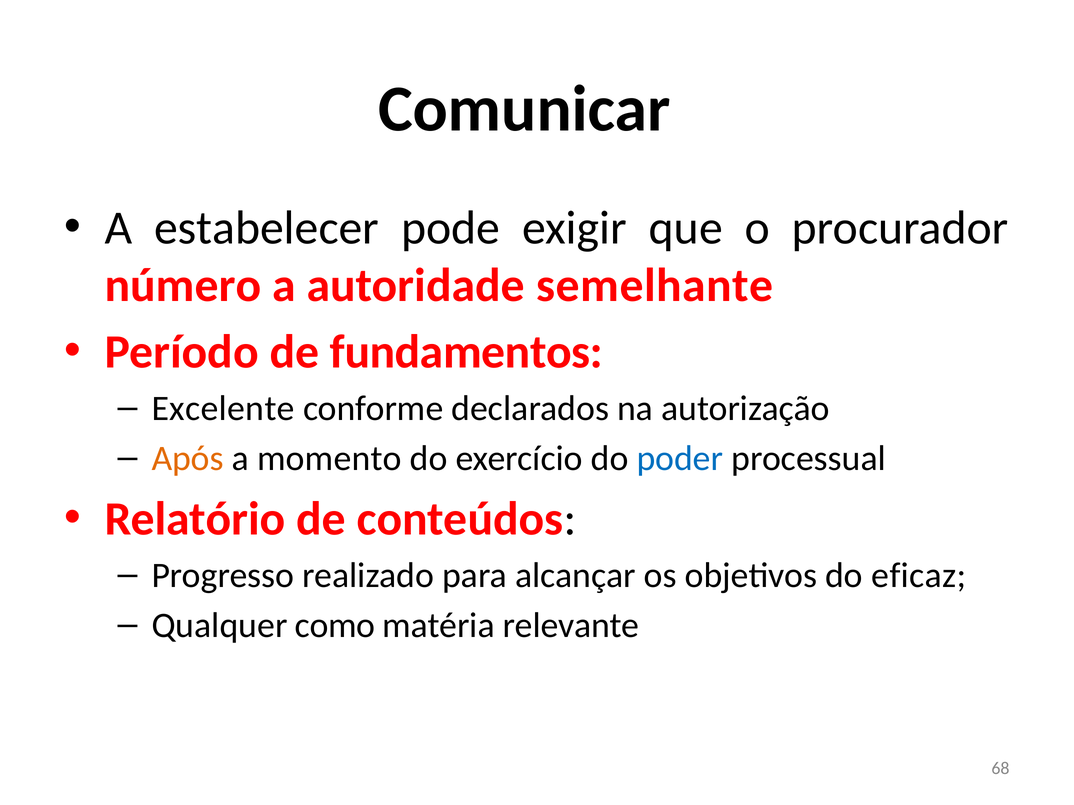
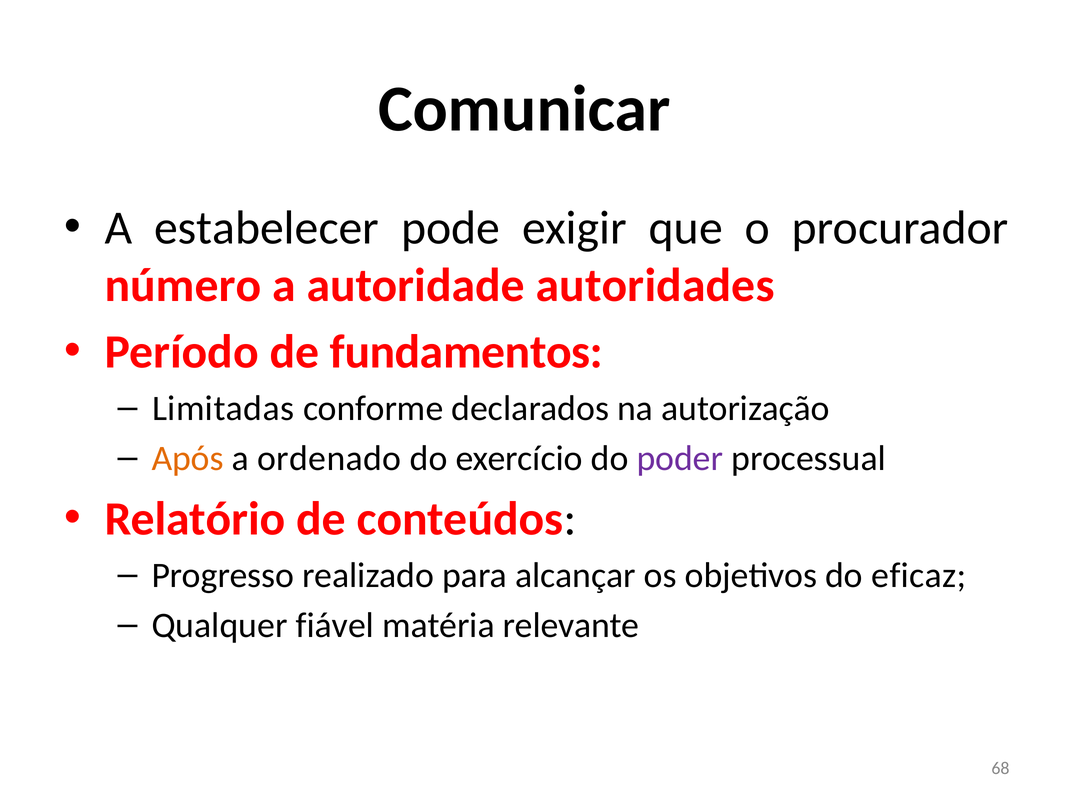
semelhante: semelhante -> autoridades (655, 286)
Excelente: Excelente -> Limitadas (223, 409)
momento: momento -> ordenado (329, 459)
poder colour: blue -> purple (680, 459)
como: como -> fiável (335, 626)
